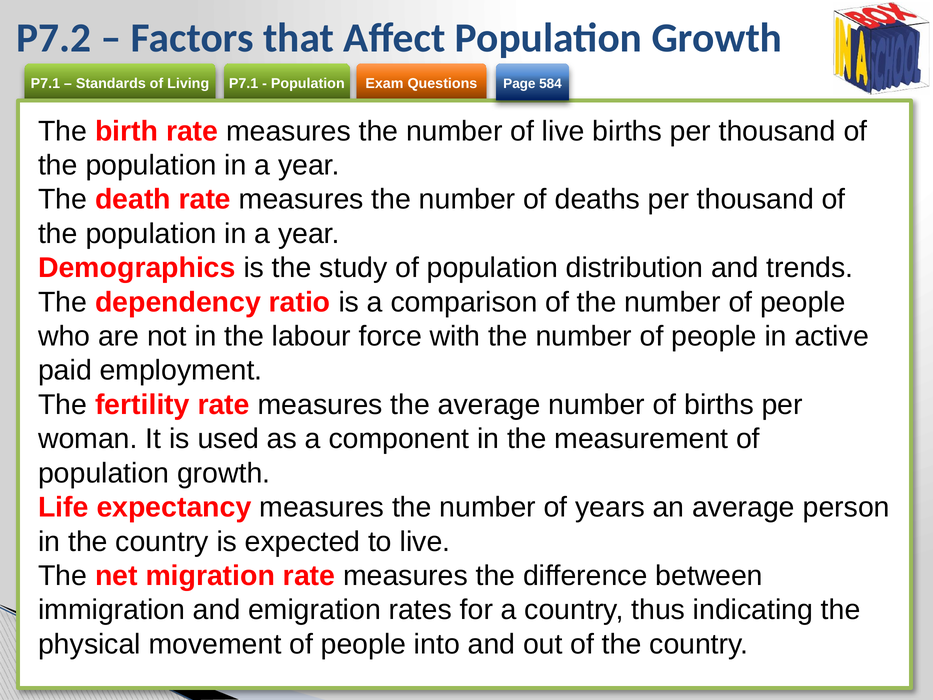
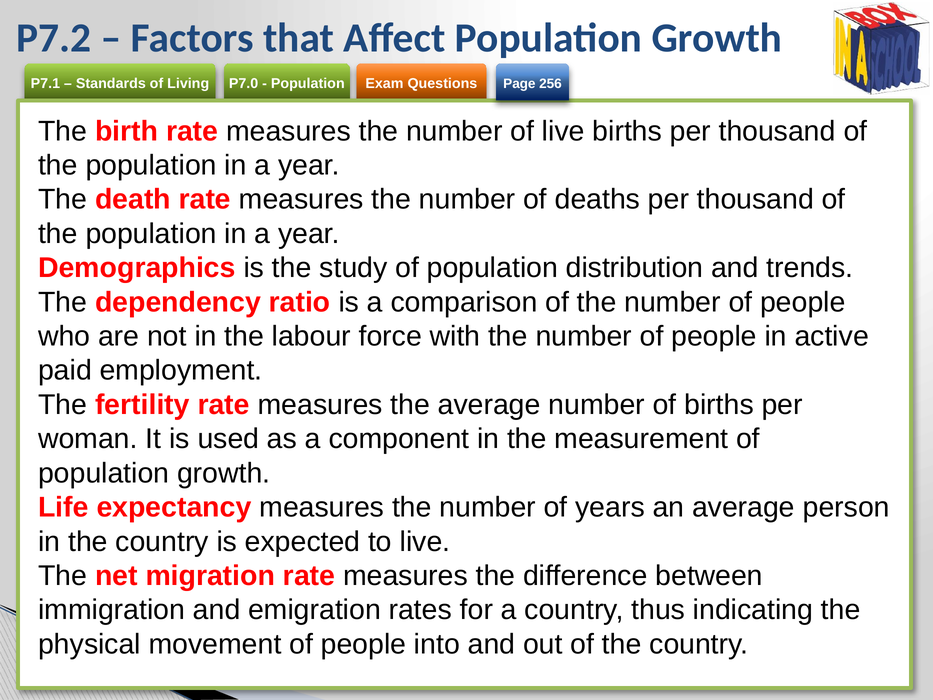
P7.1: P7.1 -> P7.0 (244, 84)
584: 584 -> 256 (551, 84)
